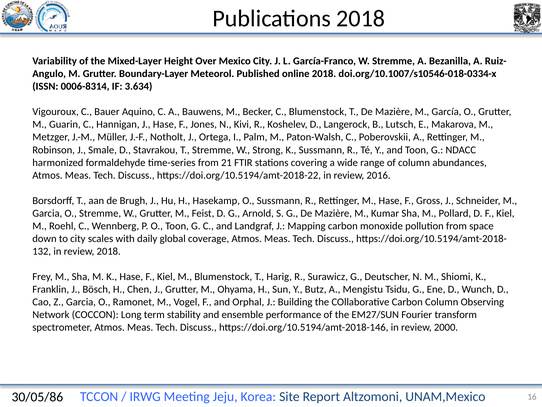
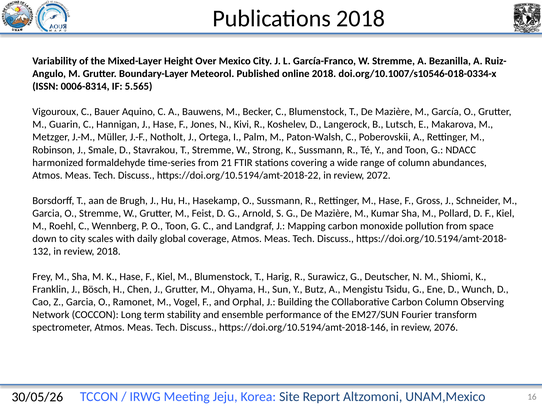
3.634: 3.634 -> 5.565 (139, 86)
2016: 2016 -> 2072 (379, 175)
2000: 2000 -> 2076 (446, 327)
30/05/86: 30/05/86 -> 30/05/26 (37, 397)
